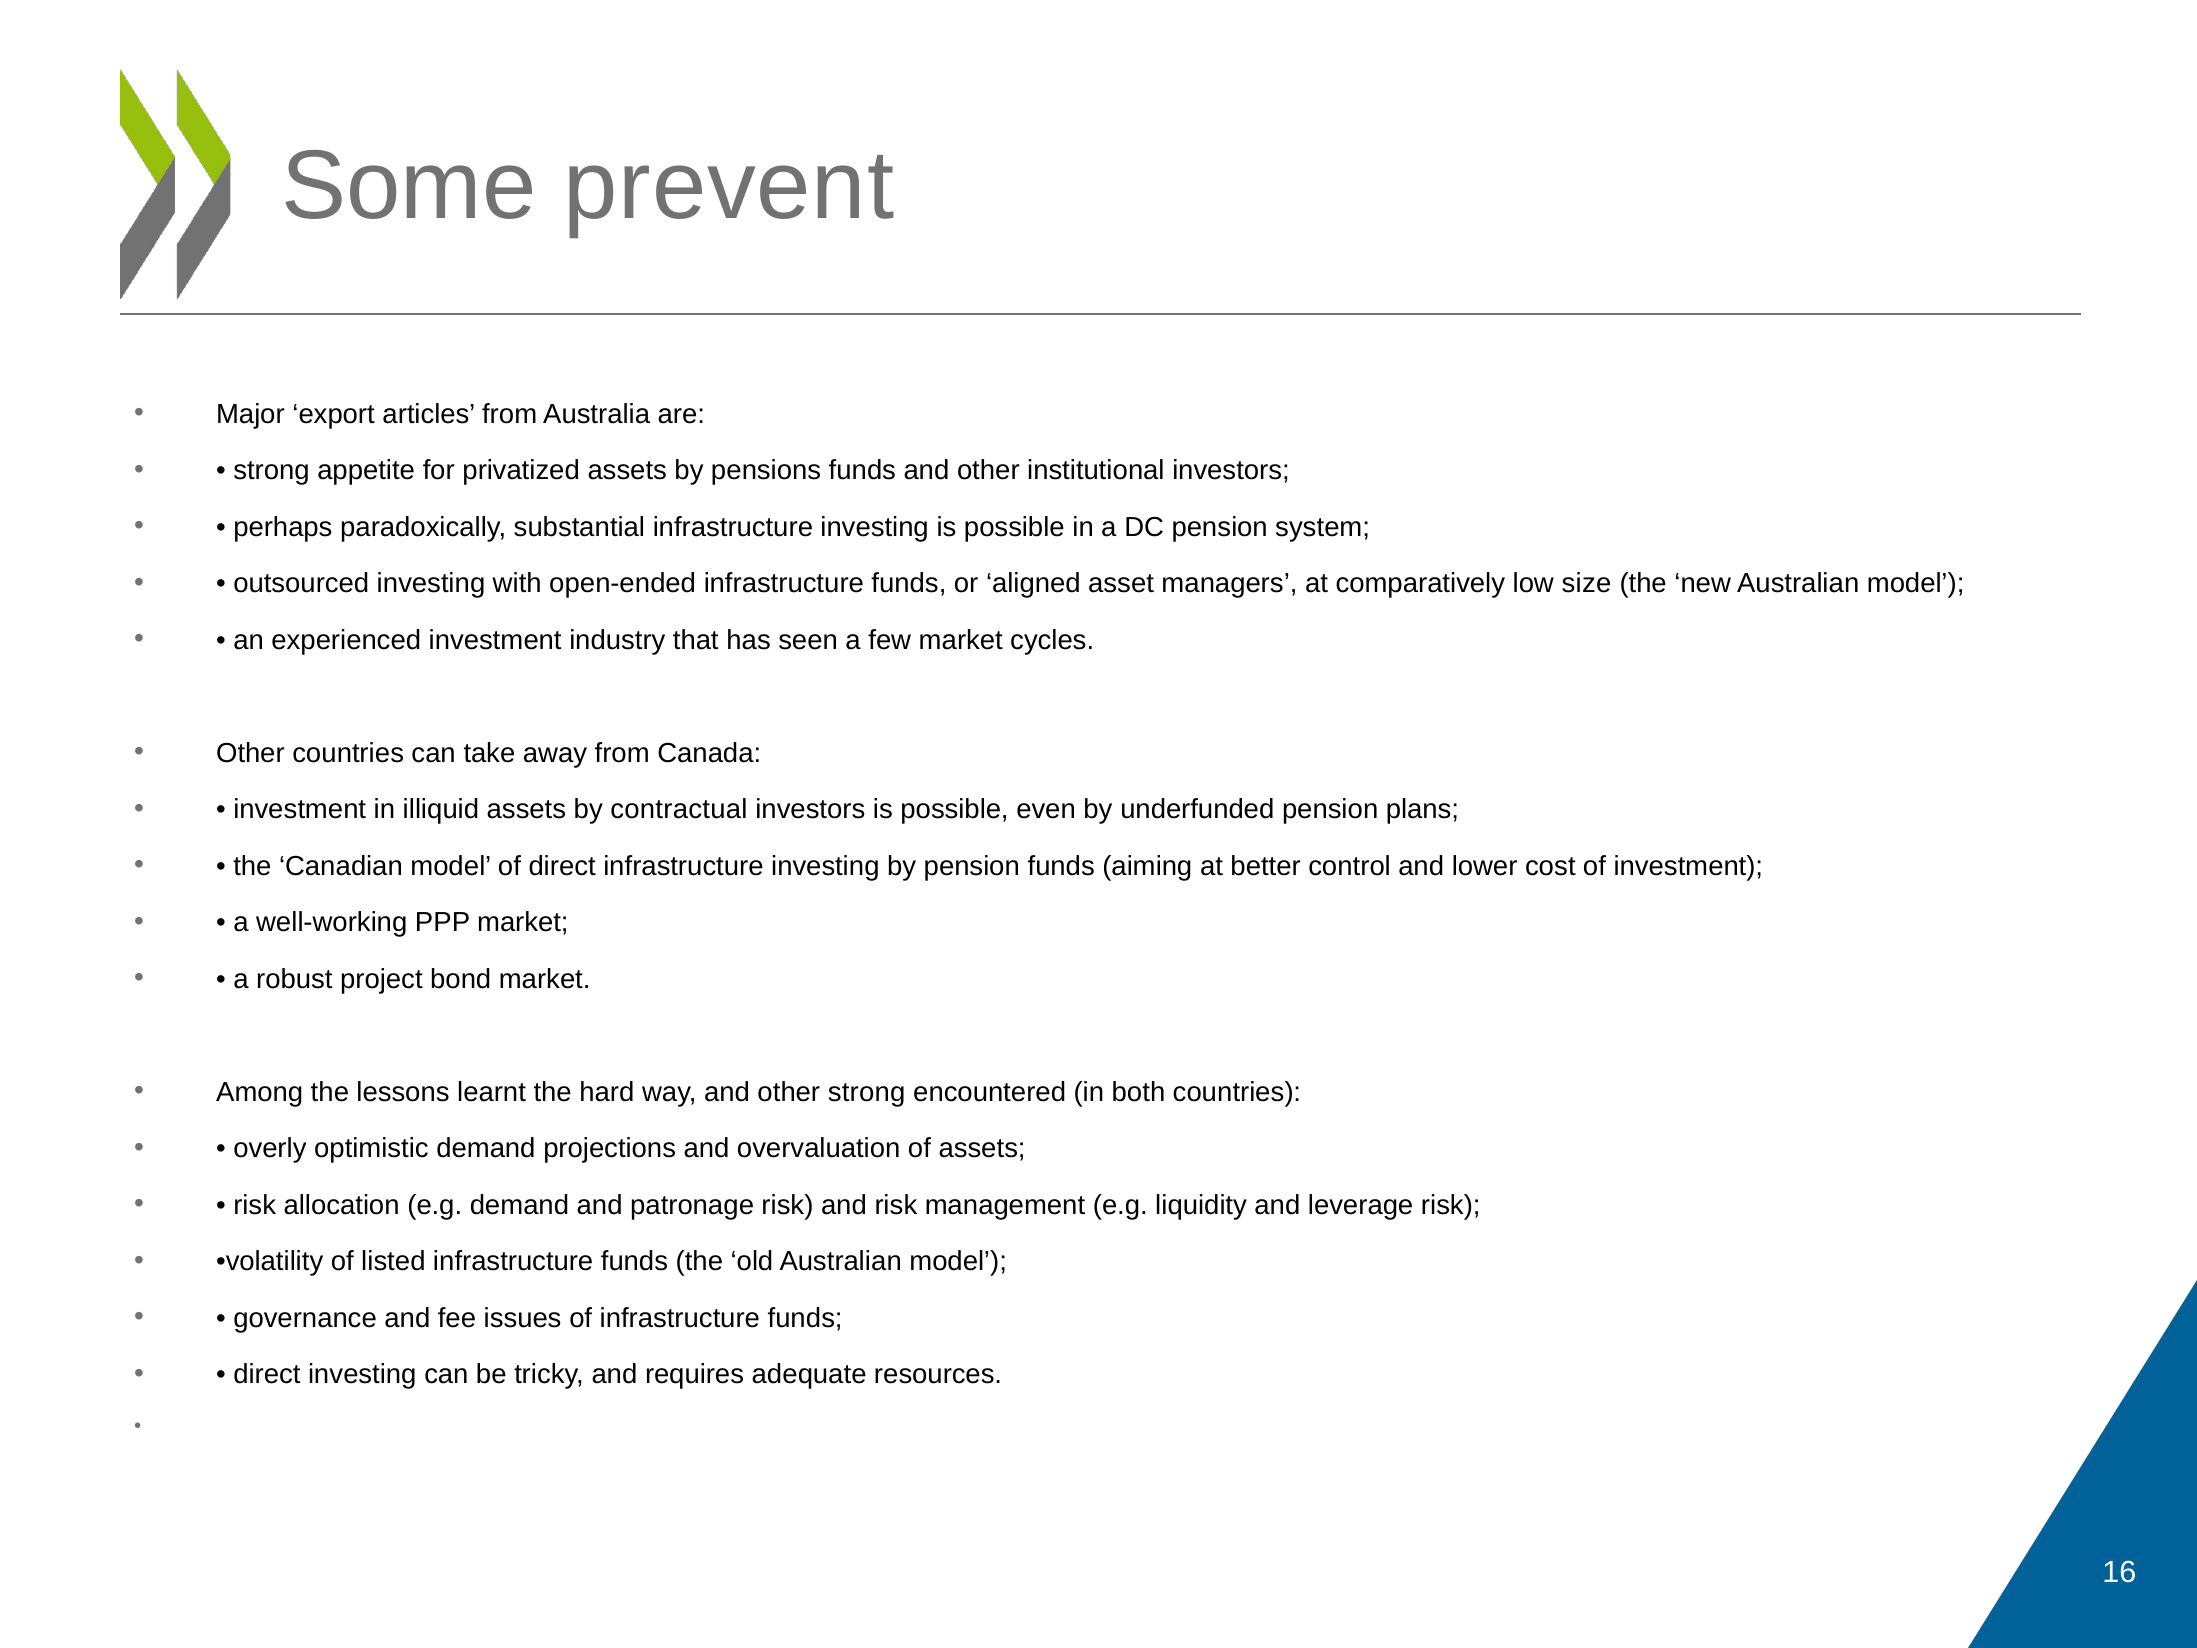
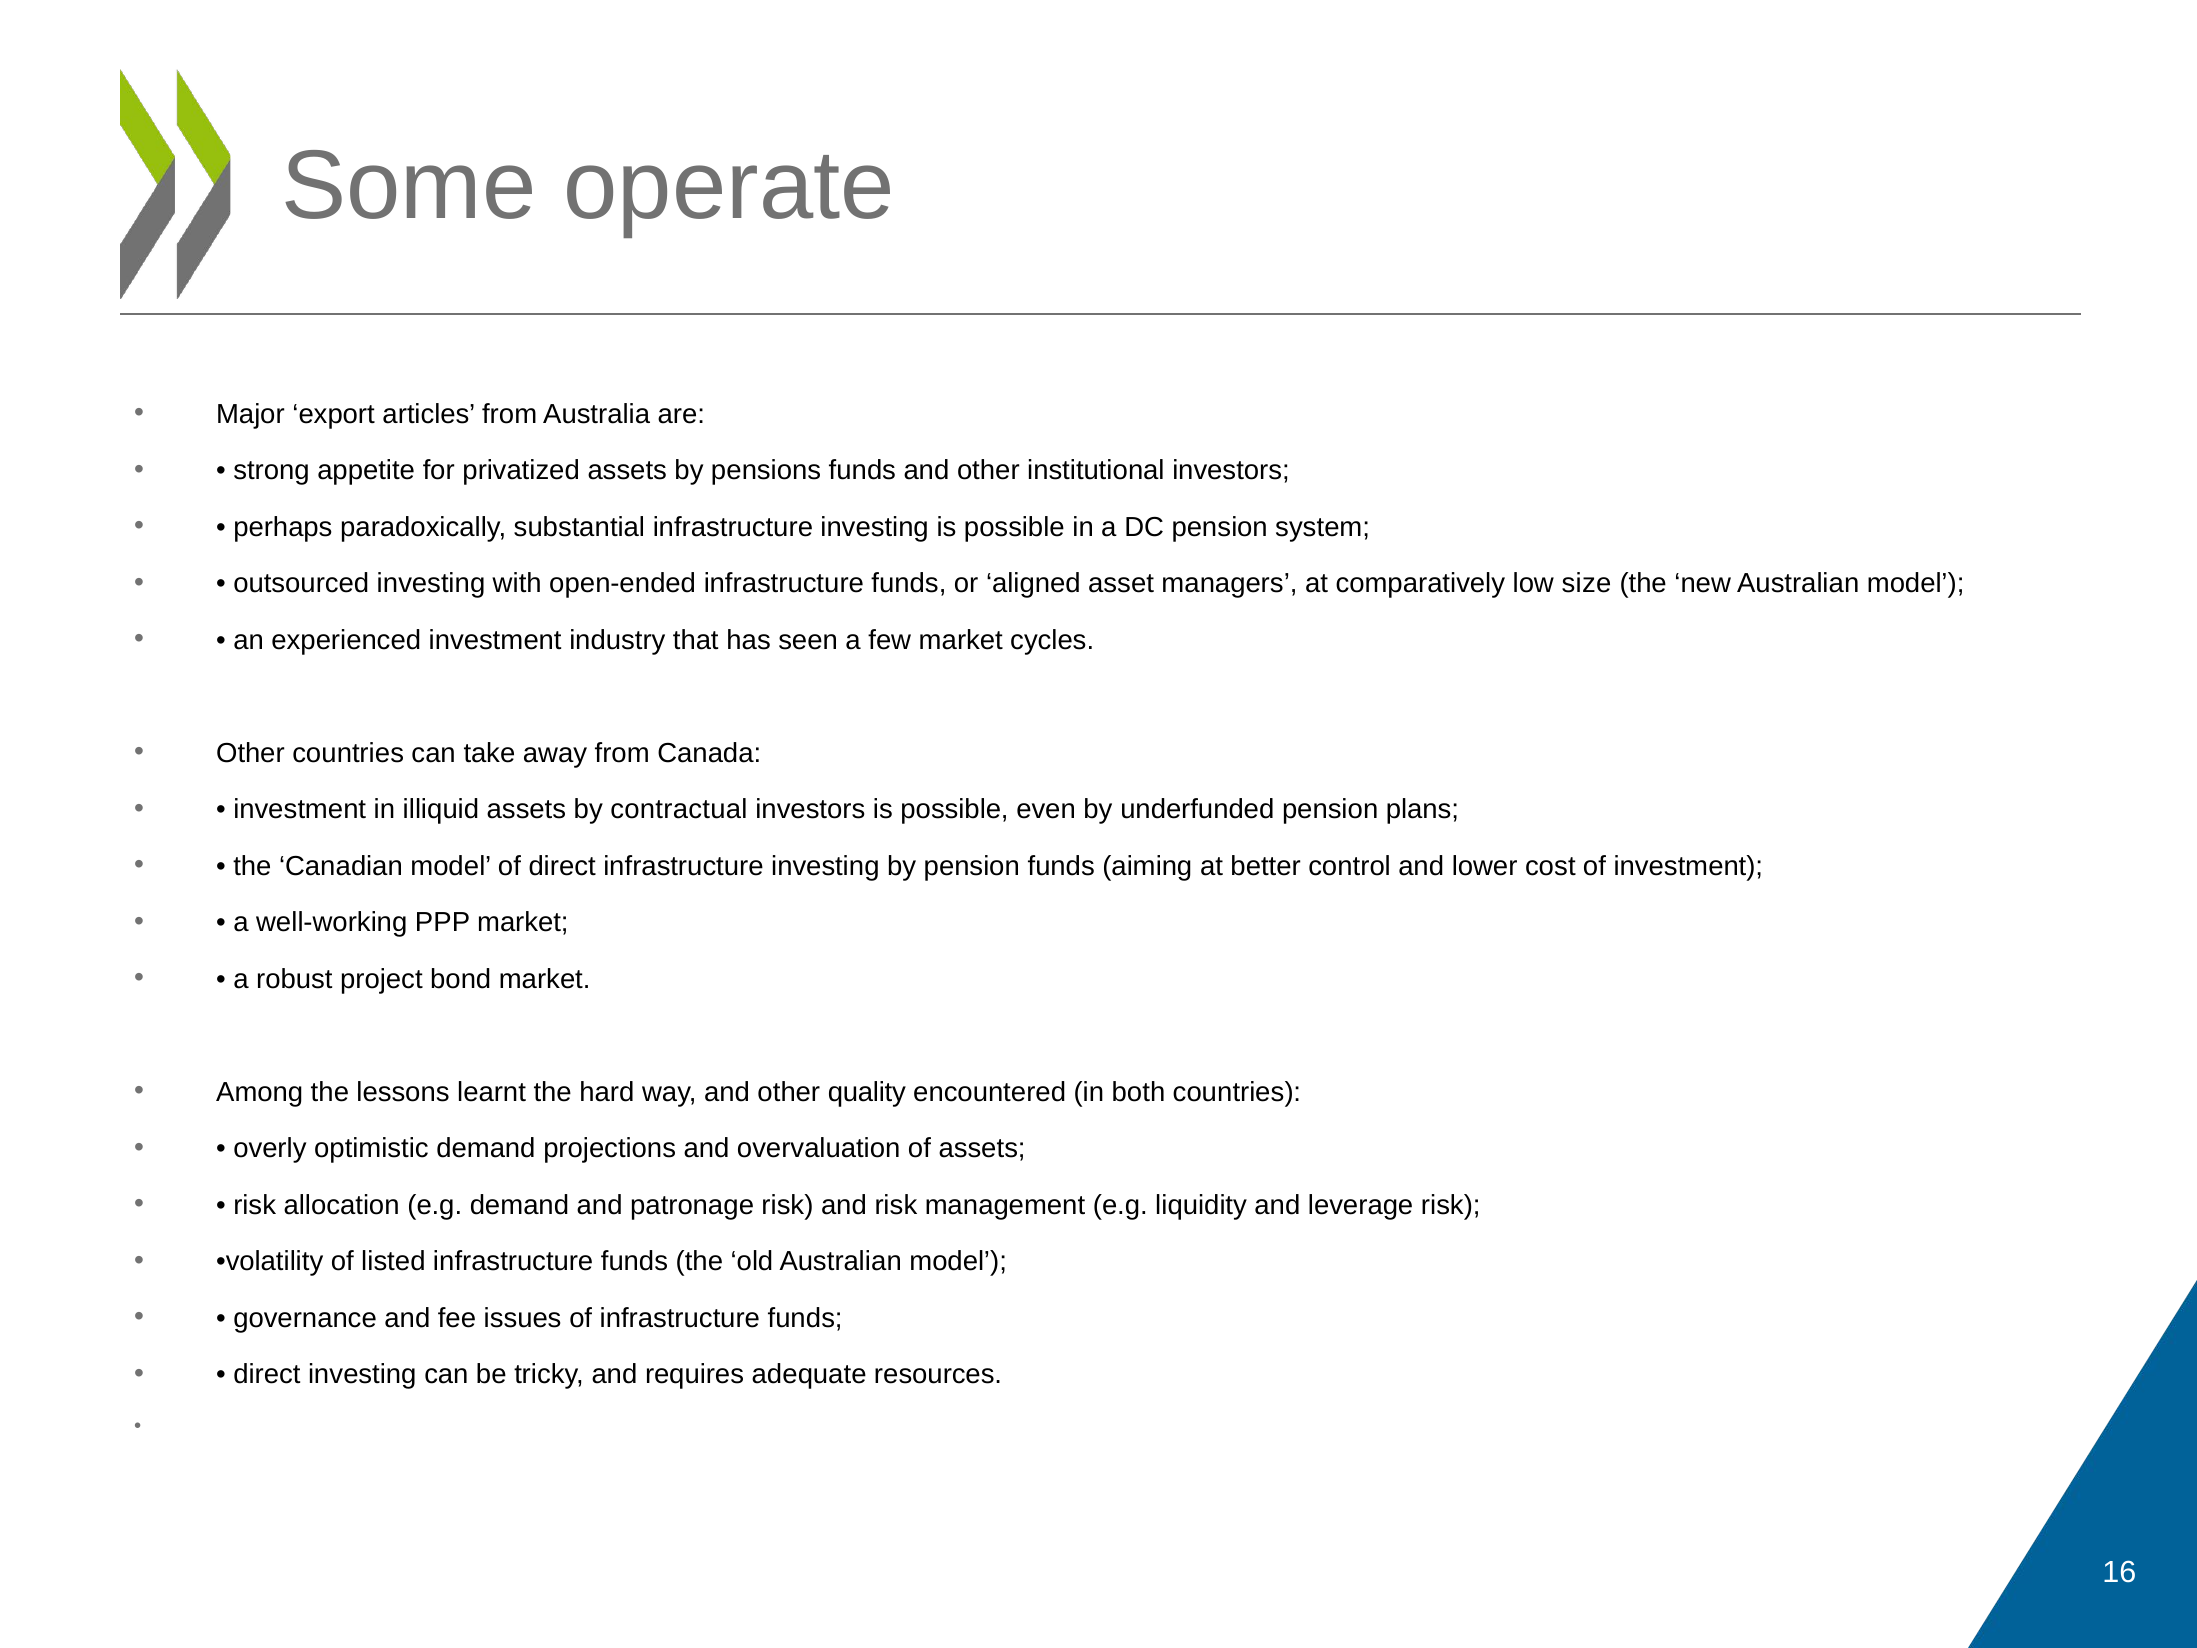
prevent: prevent -> operate (729, 187)
other strong: strong -> quality (867, 1092)
